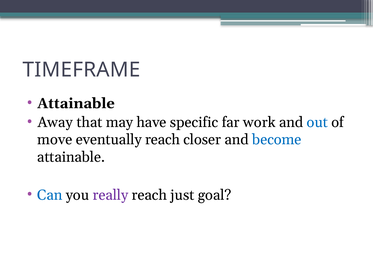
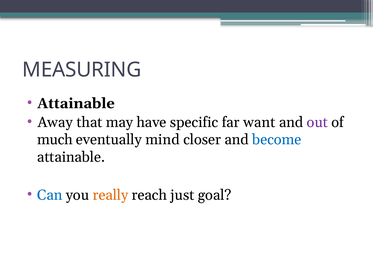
TIMEFRAME: TIMEFRAME -> MEASURING (82, 70)
work: work -> want (259, 122)
out colour: blue -> purple (317, 122)
move: move -> much (55, 140)
eventually reach: reach -> mind (162, 140)
really colour: purple -> orange (110, 195)
